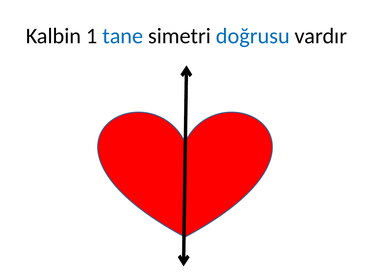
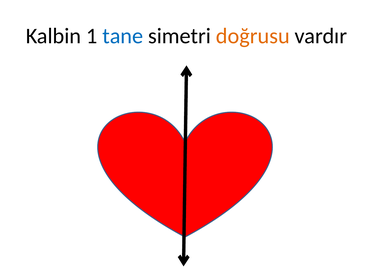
doğrusu colour: blue -> orange (253, 36)
